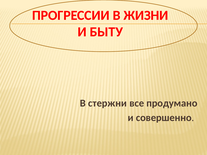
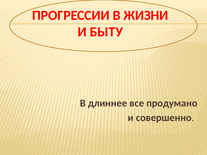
стержни: стержни -> длиннее (108, 103)
